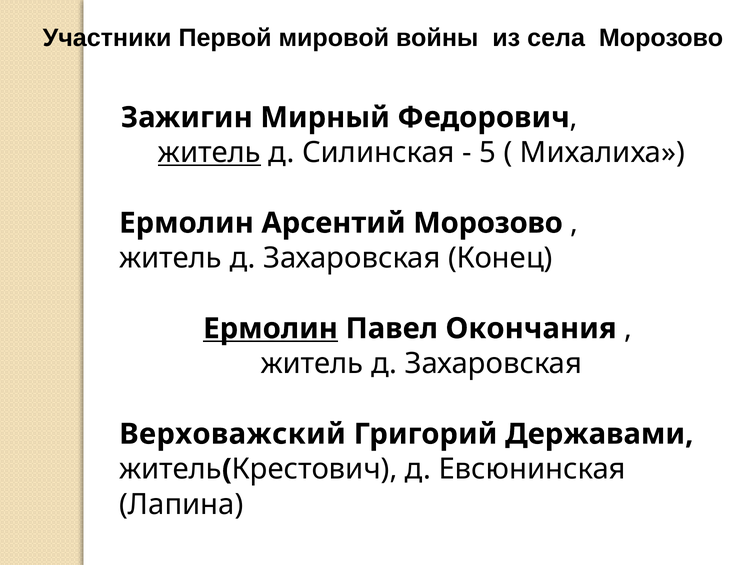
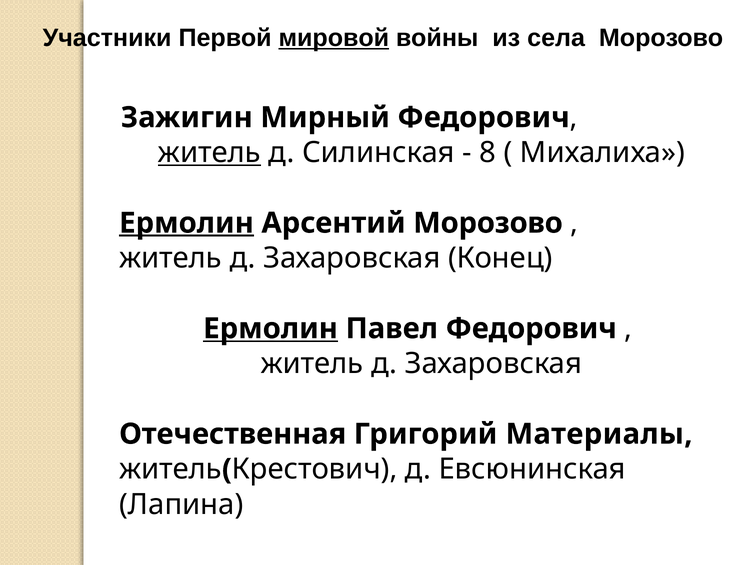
мировой underline: none -> present (334, 38)
5: 5 -> 8 (488, 153)
Ермолин underline: none -> present (187, 223)
Павел Окончания: Окончания -> Федорович (531, 328)
Верховажский: Верховажский -> Отечественная (233, 434)
Державами: Державами -> Материалы (599, 434)
